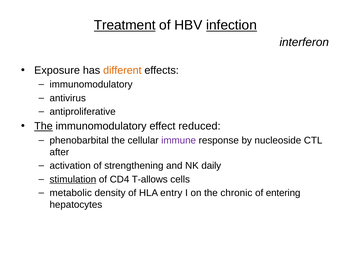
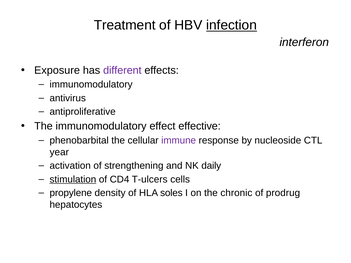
Treatment underline: present -> none (125, 25)
different colour: orange -> purple (122, 70)
The underline: present -> none (43, 126)
reduced: reduced -> effective (200, 126)
after: after -> year (59, 152)
T-allows: T-allows -> T-ulcers (150, 180)
metabolic: metabolic -> propylene (71, 193)
entry: entry -> soles (171, 193)
entering: entering -> prodrug (283, 193)
